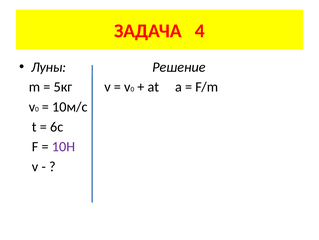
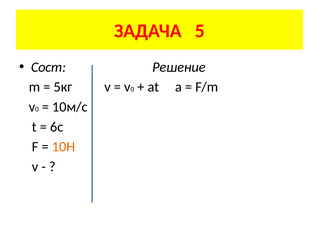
4: 4 -> 5 (200, 31)
Луны: Луны -> Сост (49, 67)
10H colour: purple -> orange (64, 146)
